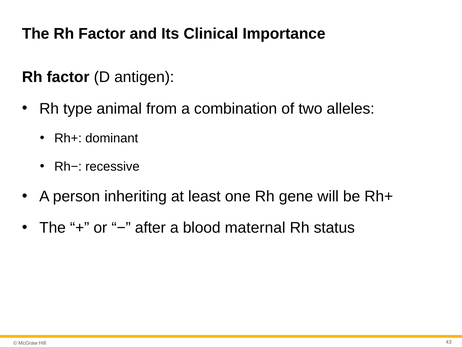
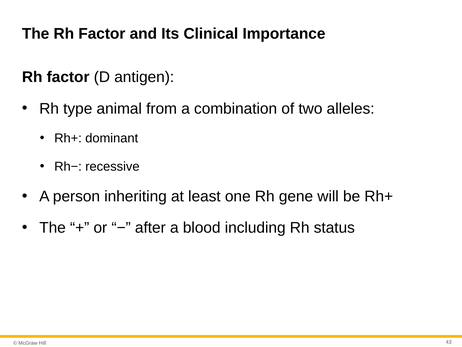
maternal: maternal -> including (255, 227)
